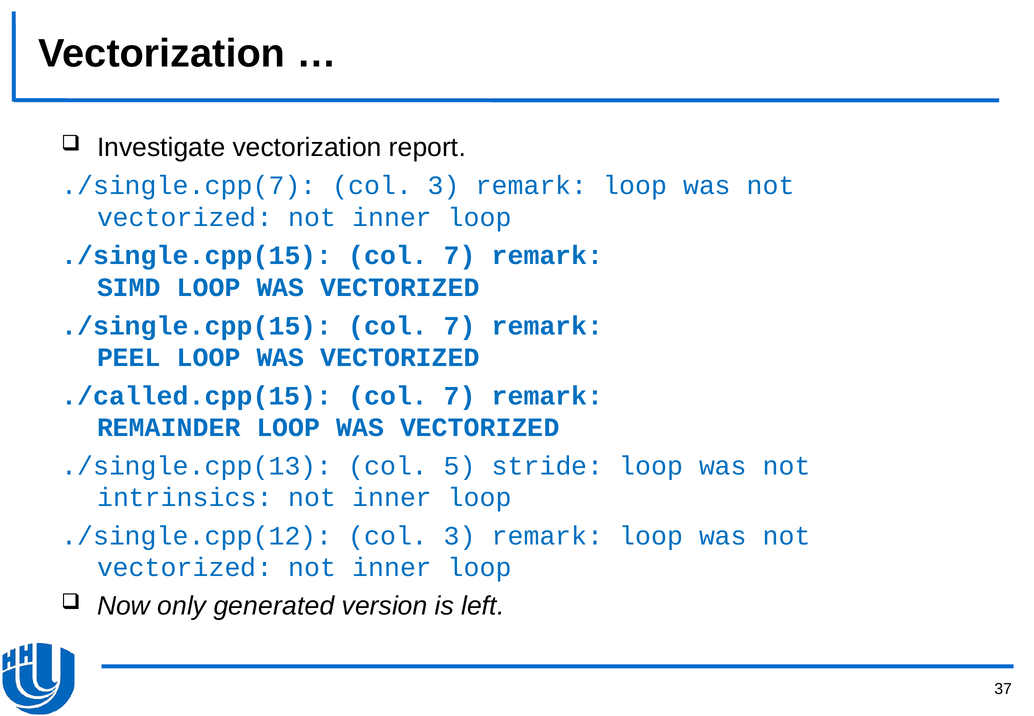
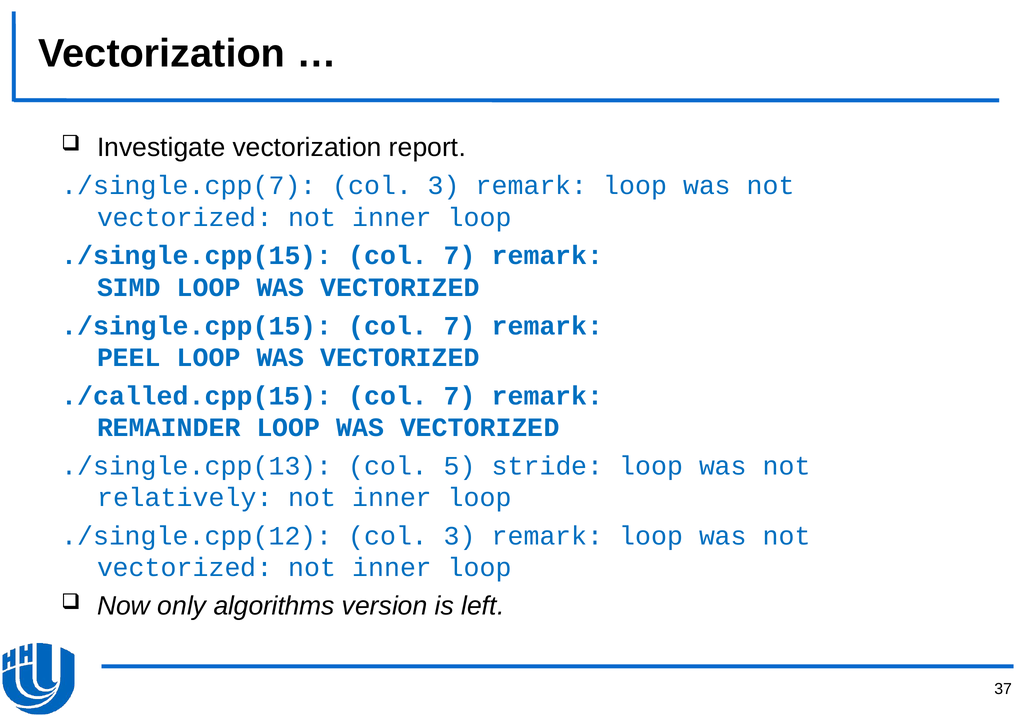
intrinsics: intrinsics -> relatively (185, 498)
generated: generated -> algorithms (274, 606)
